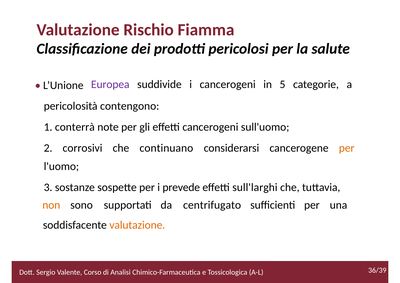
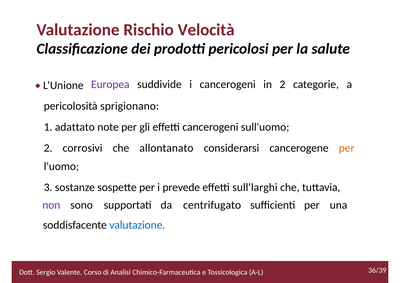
Fiamma: Fiamma -> Velocità (206, 30)
in 5: 5 -> 2 (283, 84)
contengono: contengono -> sprigionano (130, 106)
conterrà: conterrà -> adattato (75, 127)
continuano: continuano -> allontanato (166, 148)
non colour: orange -> purple (51, 205)
valutazione colour: orange -> blue (137, 225)
